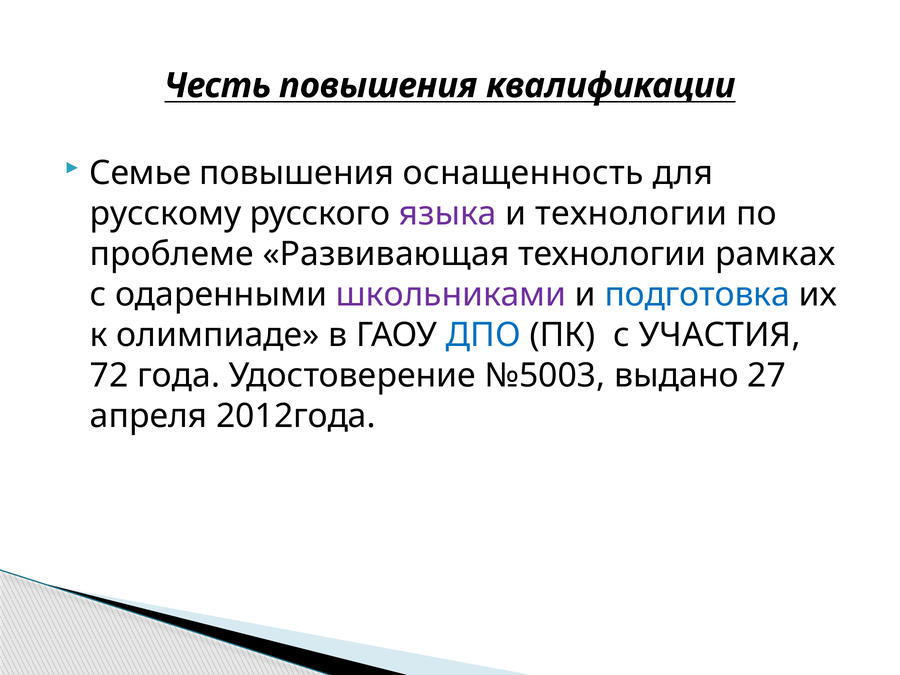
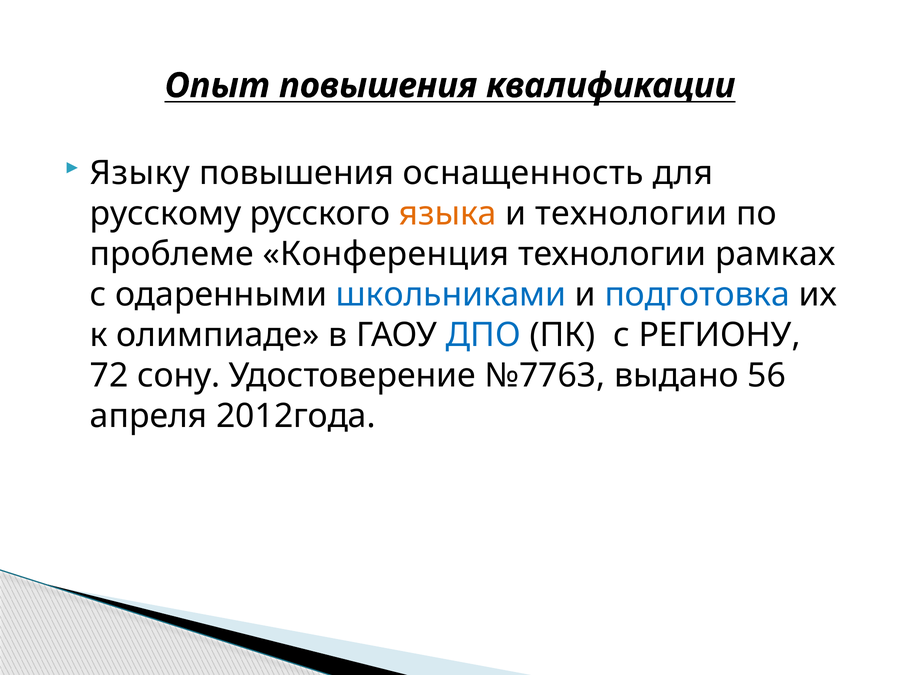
Честь: Честь -> Опыт (217, 86)
Семье: Семье -> Языку (140, 173)
языка colour: purple -> orange (448, 213)
Развивающая: Развивающая -> Конференция (386, 254)
школьниками colour: purple -> blue (451, 294)
УЧАСТИЯ: УЧАСТИЯ -> РЕГИОНУ (720, 335)
года: года -> сону (179, 376)
№5003: №5003 -> №7763 (545, 376)
27: 27 -> 56 (767, 376)
